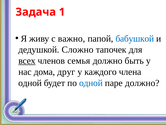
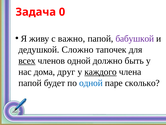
1: 1 -> 0 (62, 12)
бабушкой colour: blue -> purple (135, 38)
членов семья: семья -> одной (79, 61)
каждого underline: none -> present (101, 72)
одной: одной -> папой (30, 83)
паре должно: должно -> сколько (142, 83)
